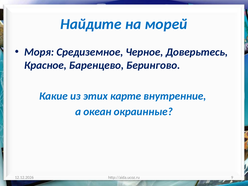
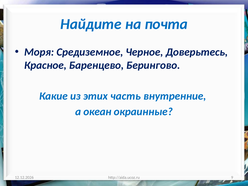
морей: морей -> почта (166, 24)
карте: карте -> часть (126, 96)
